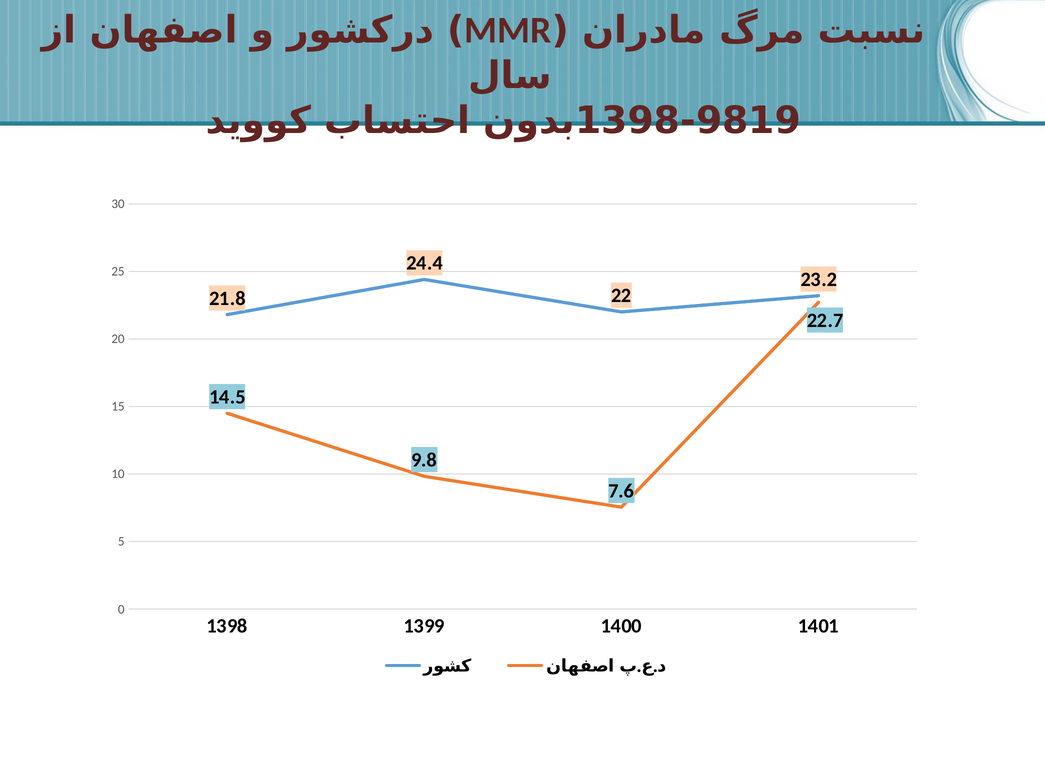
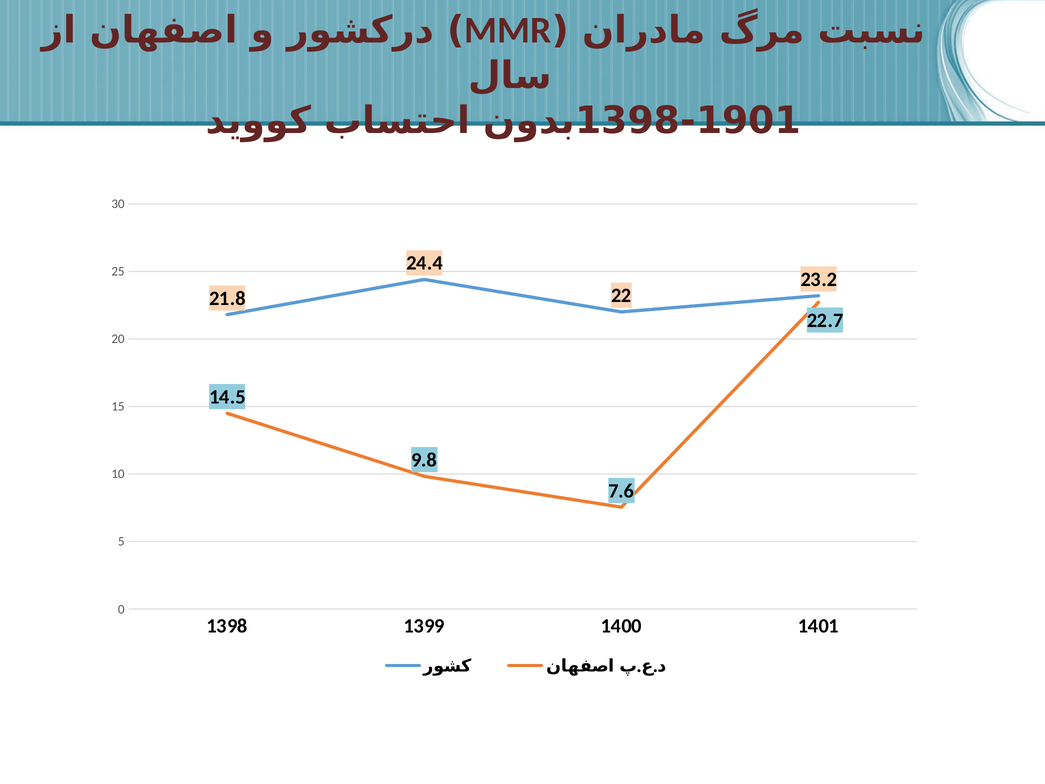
9819: 9819 -> 1901 (749, 121)
